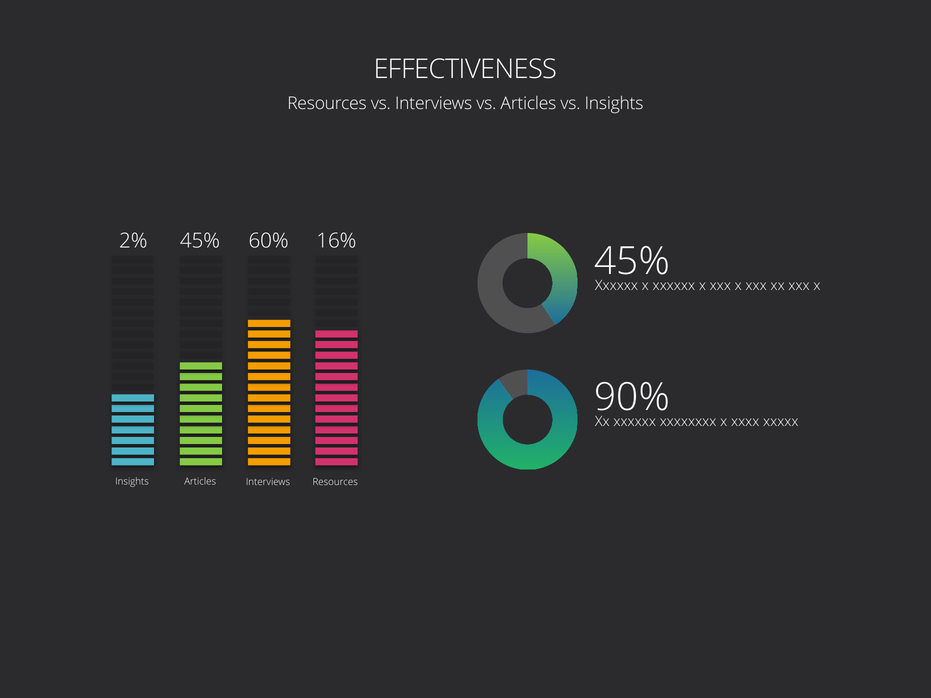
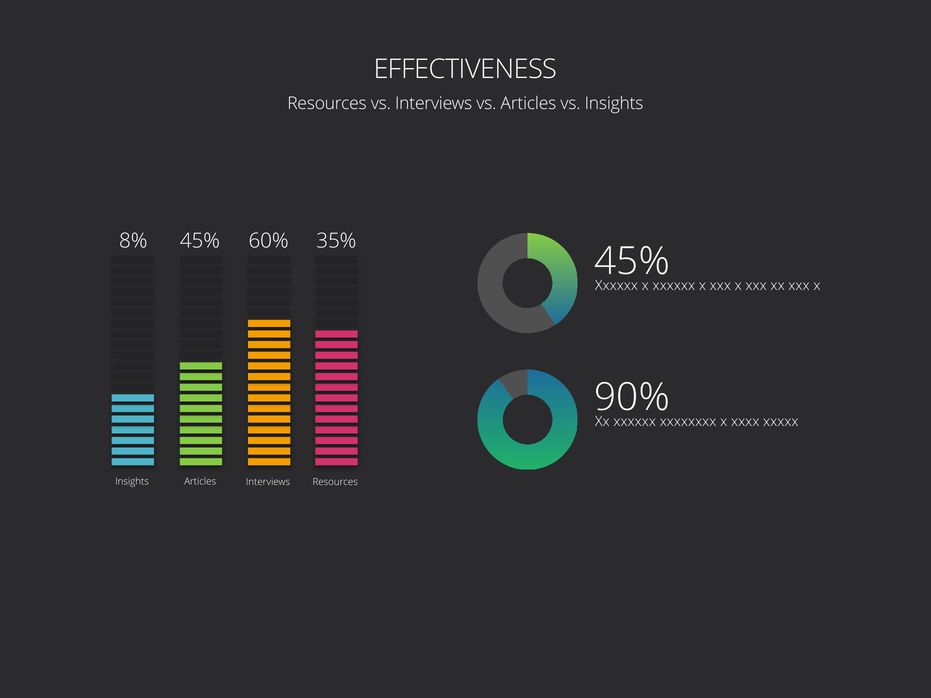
2%: 2% -> 8% (133, 241)
16%: 16% -> 35% (336, 241)
